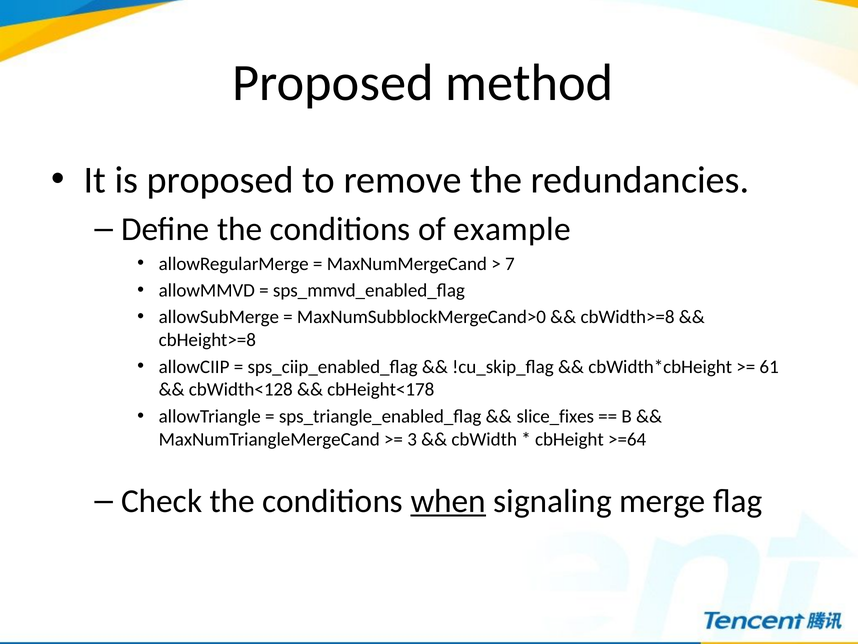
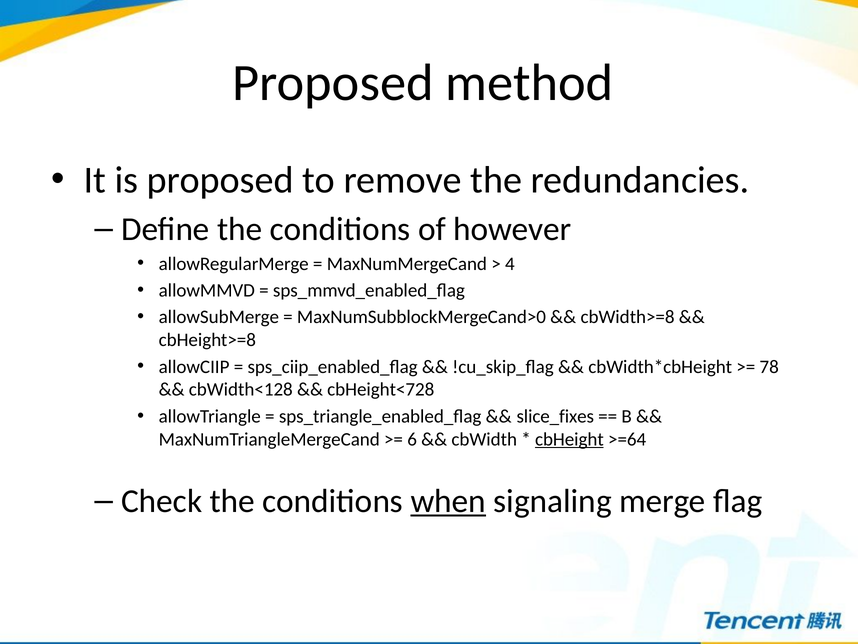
example: example -> however (512, 229)
7: 7 -> 4 (510, 264)
61: 61 -> 78 (769, 366)
cbHeight<178: cbHeight<178 -> cbHeight<728 (381, 389)
3: 3 -> 6 (412, 439)
cbHeight underline: none -> present (569, 439)
